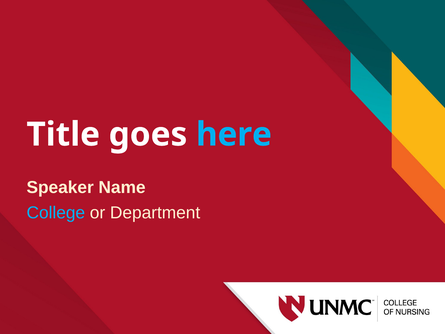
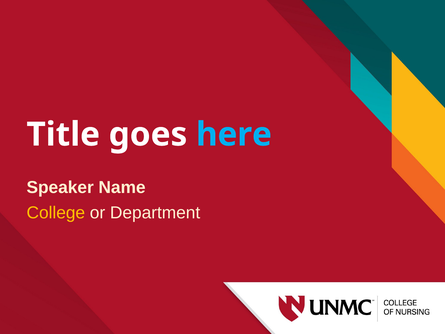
College colour: light blue -> yellow (56, 213)
